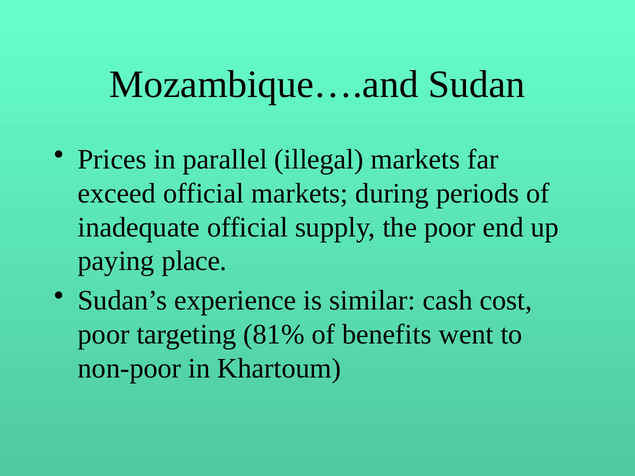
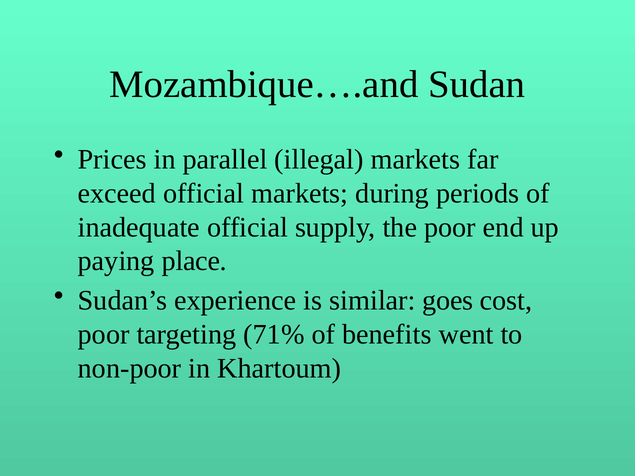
cash: cash -> goes (448, 301)
81%: 81% -> 71% (274, 335)
